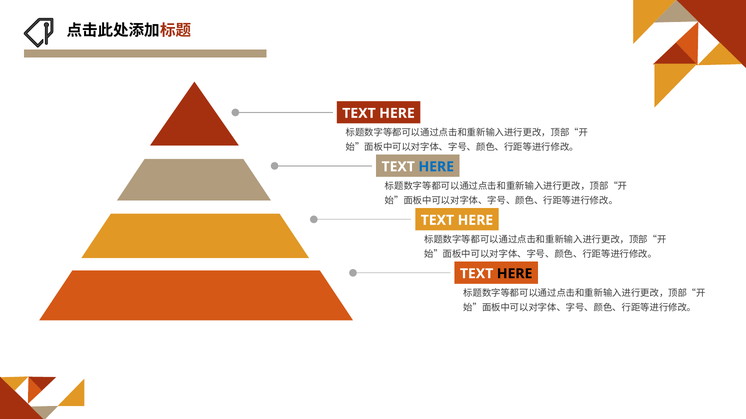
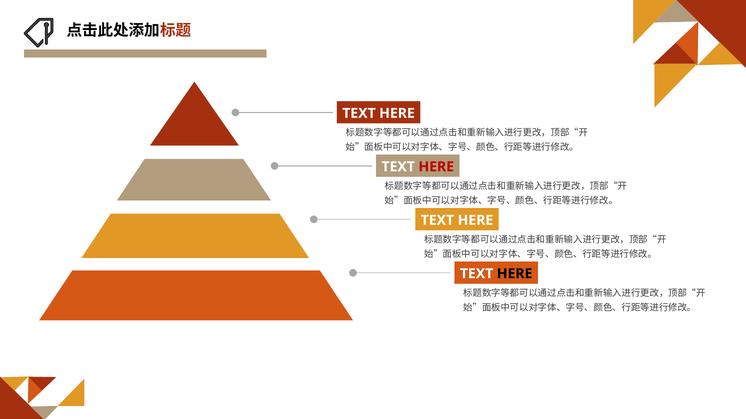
HERE colour: blue -> red (436, 167)
